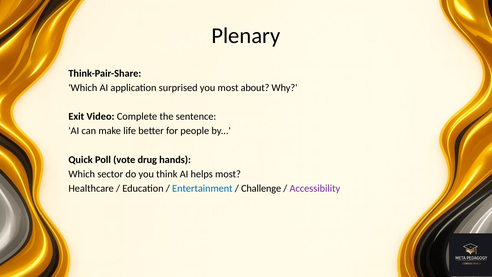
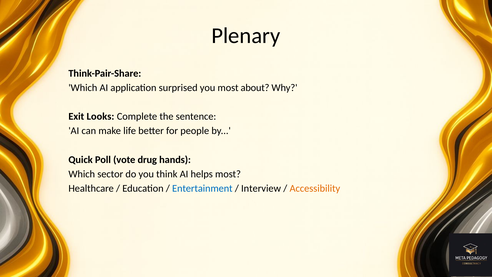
Video: Video -> Looks (100, 116)
Challenge: Challenge -> Interview (261, 188)
Accessibility colour: purple -> orange (315, 188)
